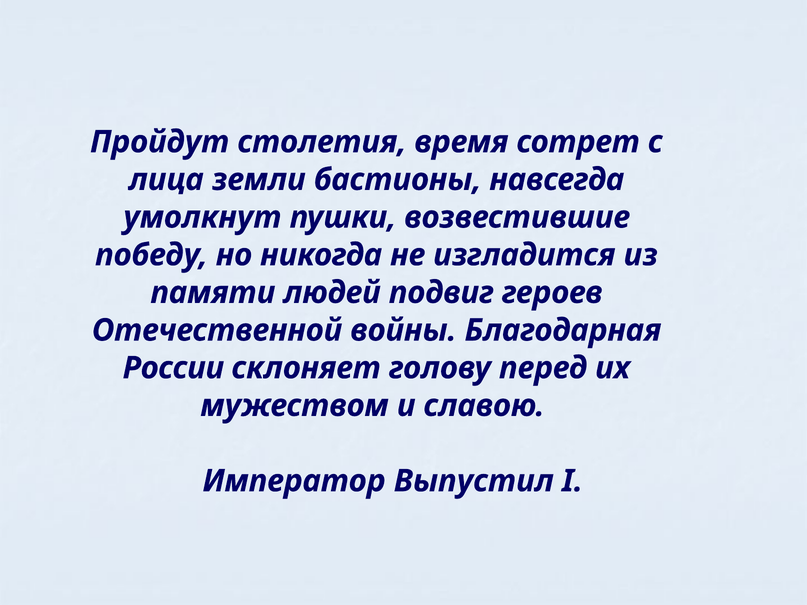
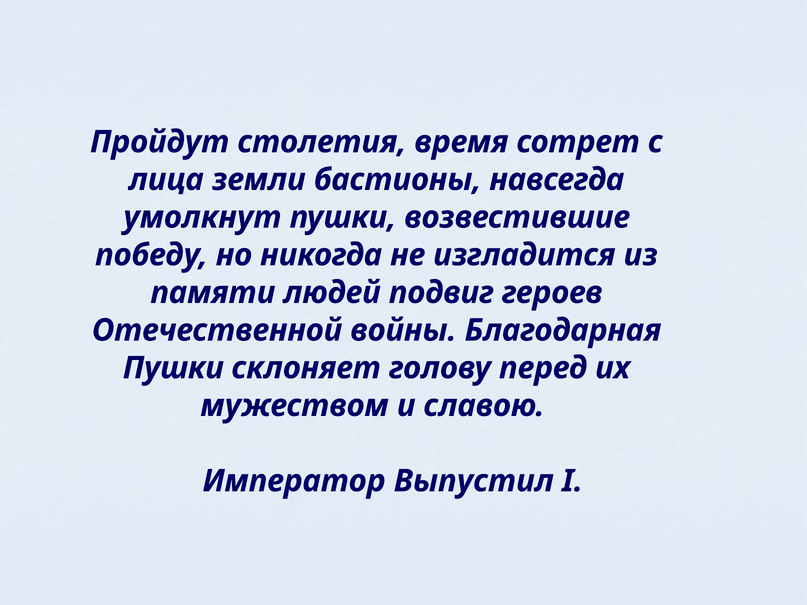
России: России -> Пушки (173, 368)
